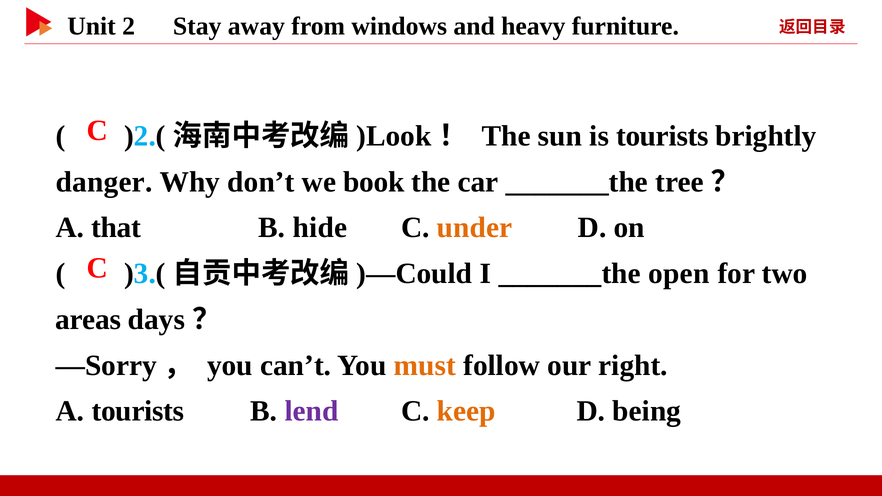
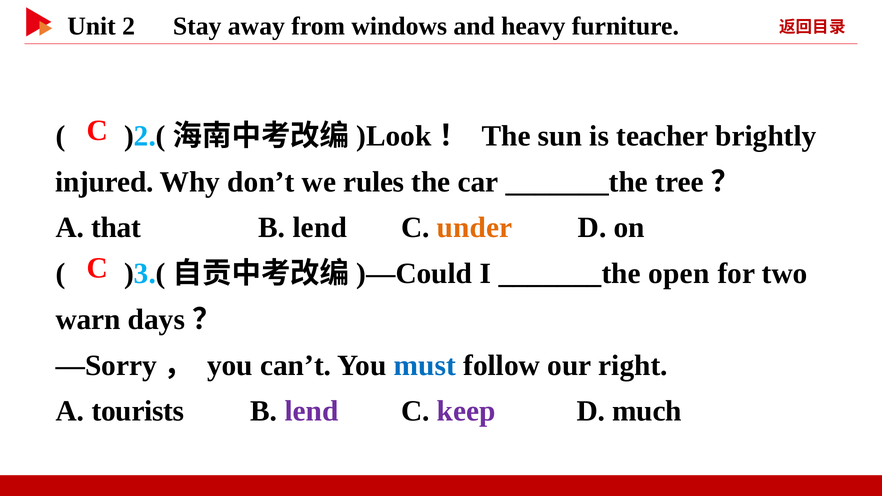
is tourists: tourists -> teacher (662, 136)
danger: danger -> injured (104, 182)
book: book -> rules (374, 182)
hide: hide -> lend (320, 228)
areas: areas -> warn (88, 320)
must colour: orange -> blue (425, 365)
keep colour: orange -> purple (466, 411)
being: being -> much (647, 411)
